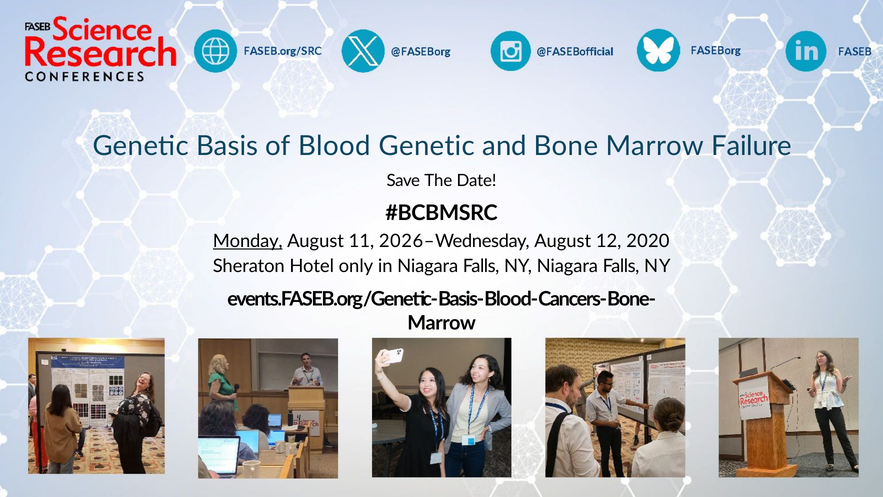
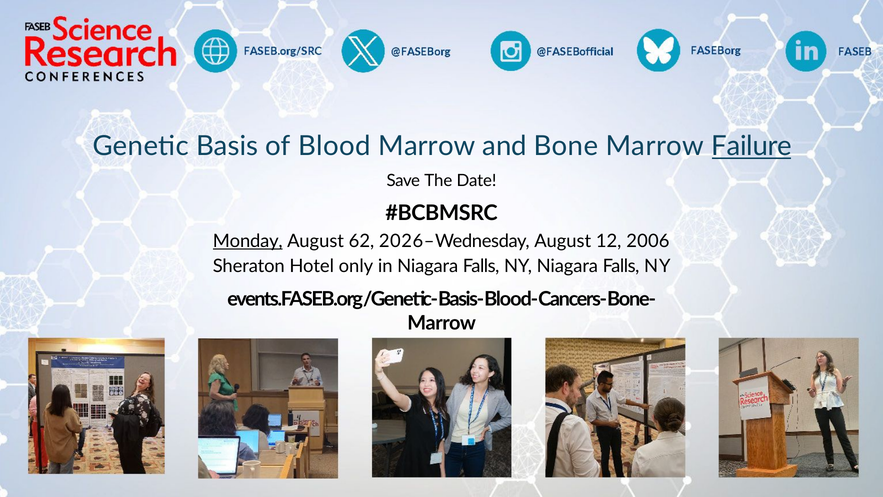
Blood Genetic: Genetic -> Marrow (427, 146)
Failure underline: none -> present (752, 146)
11: 11 -> 62 (361, 241)
2020: 2020 -> 2006 (648, 241)
